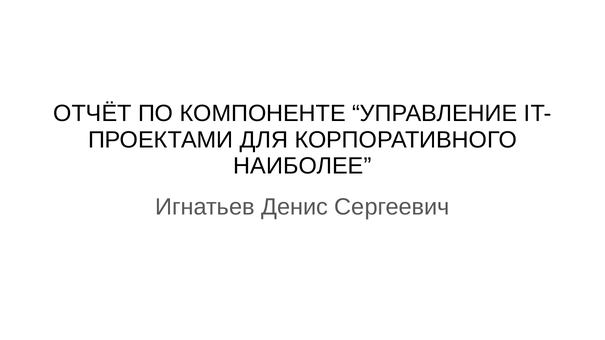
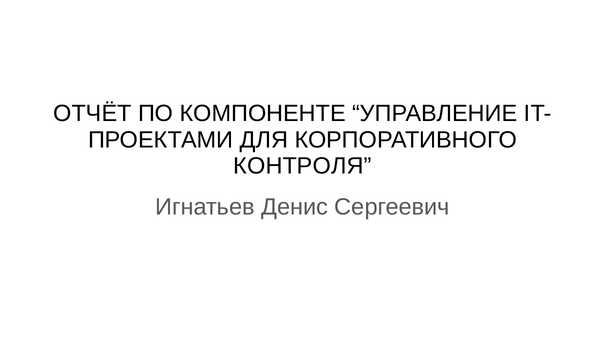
НАИБОЛЕЕ: НАИБОЛЕЕ -> КОНТРОЛЯ (302, 166)
